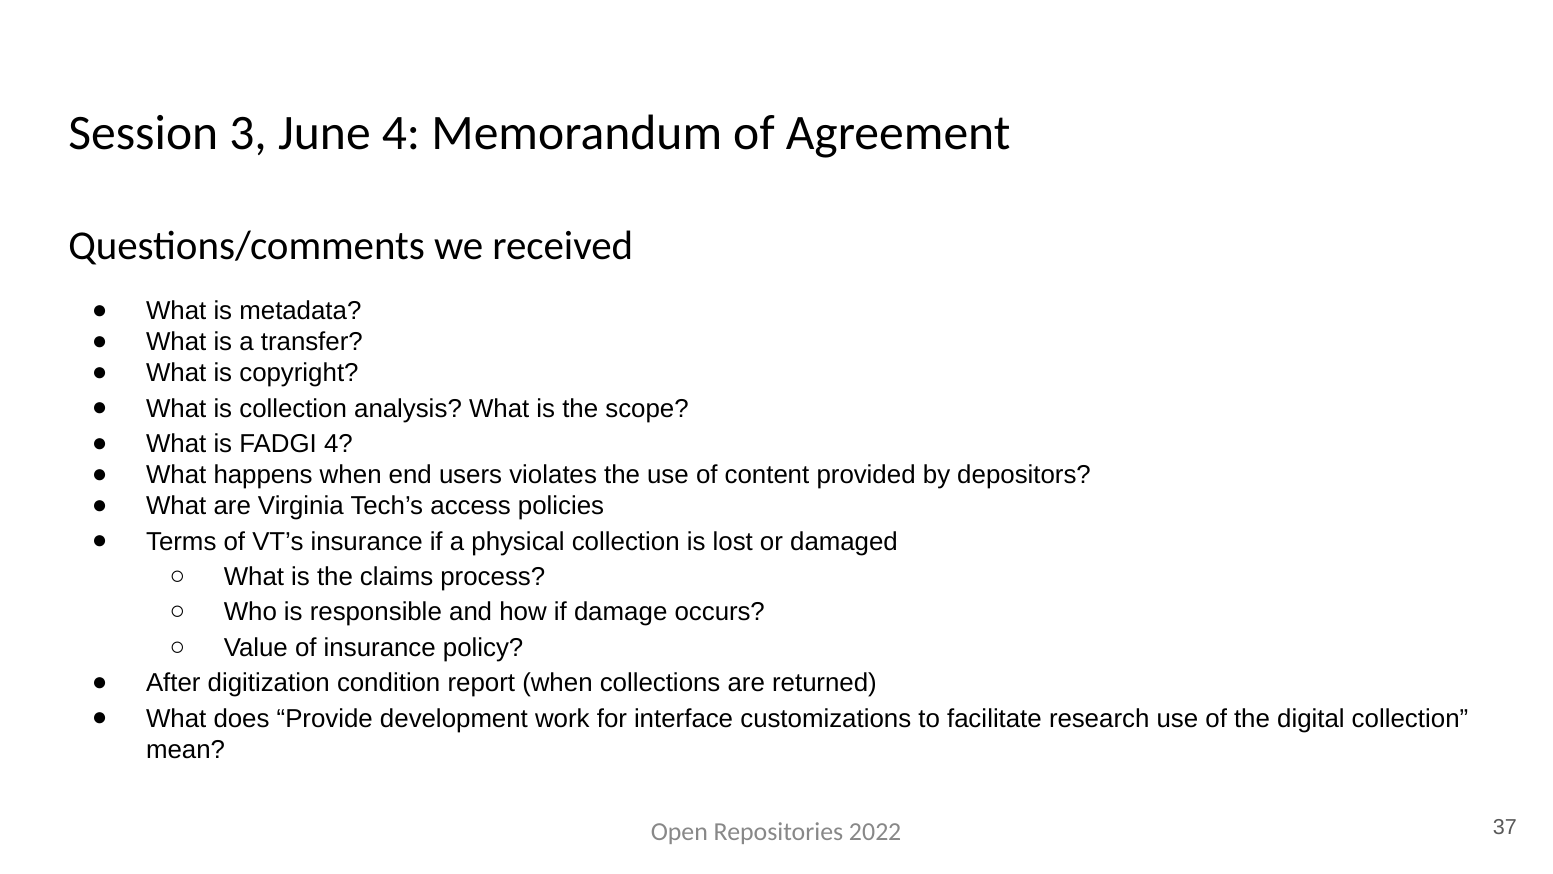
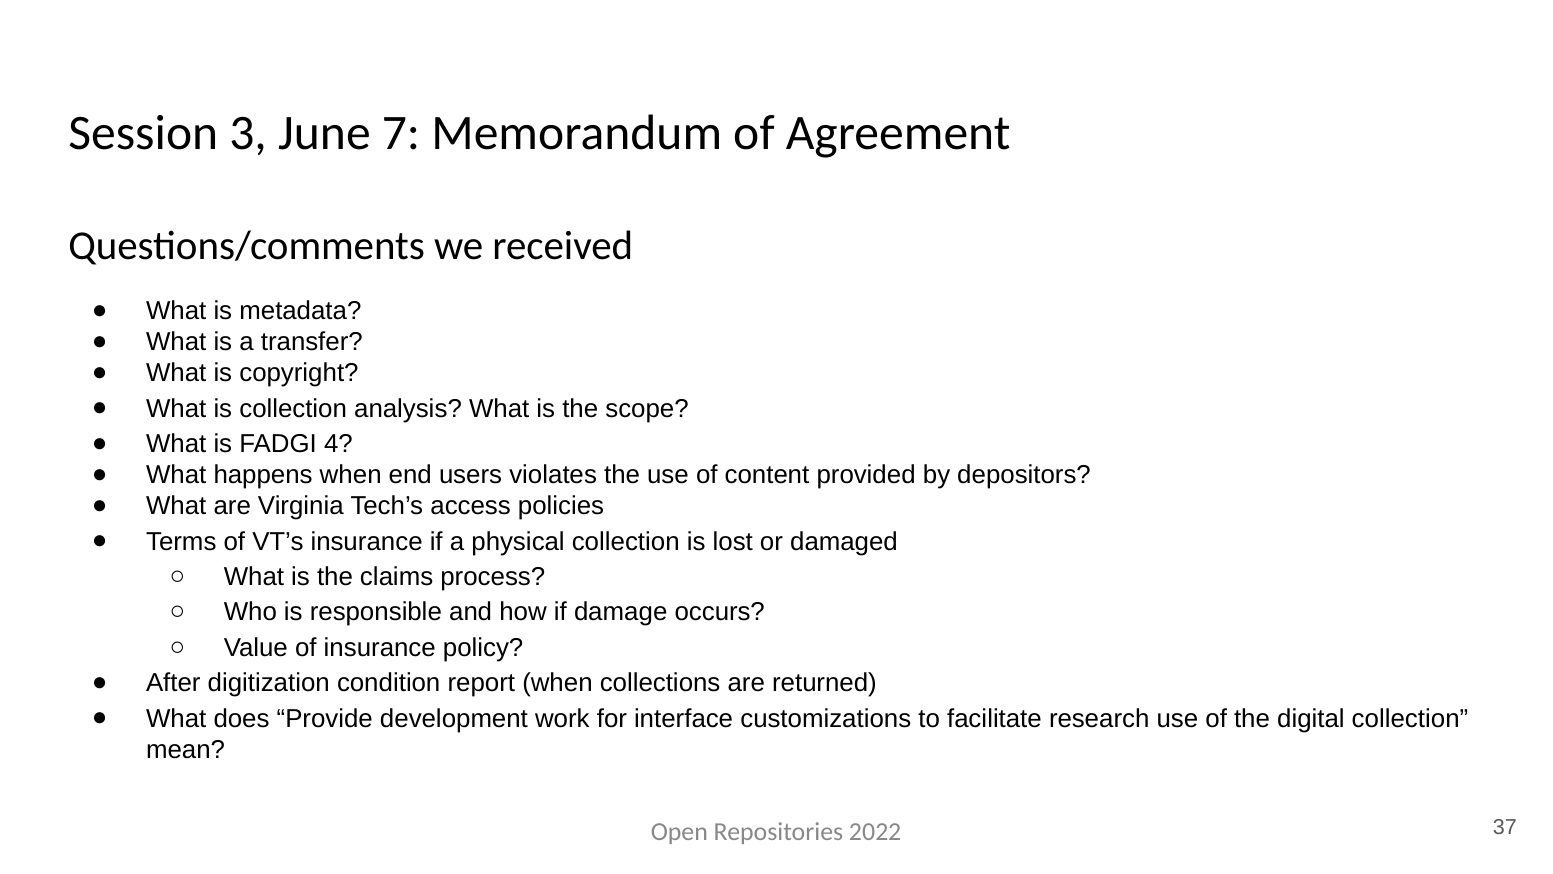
June 4: 4 -> 7 (401, 133)
